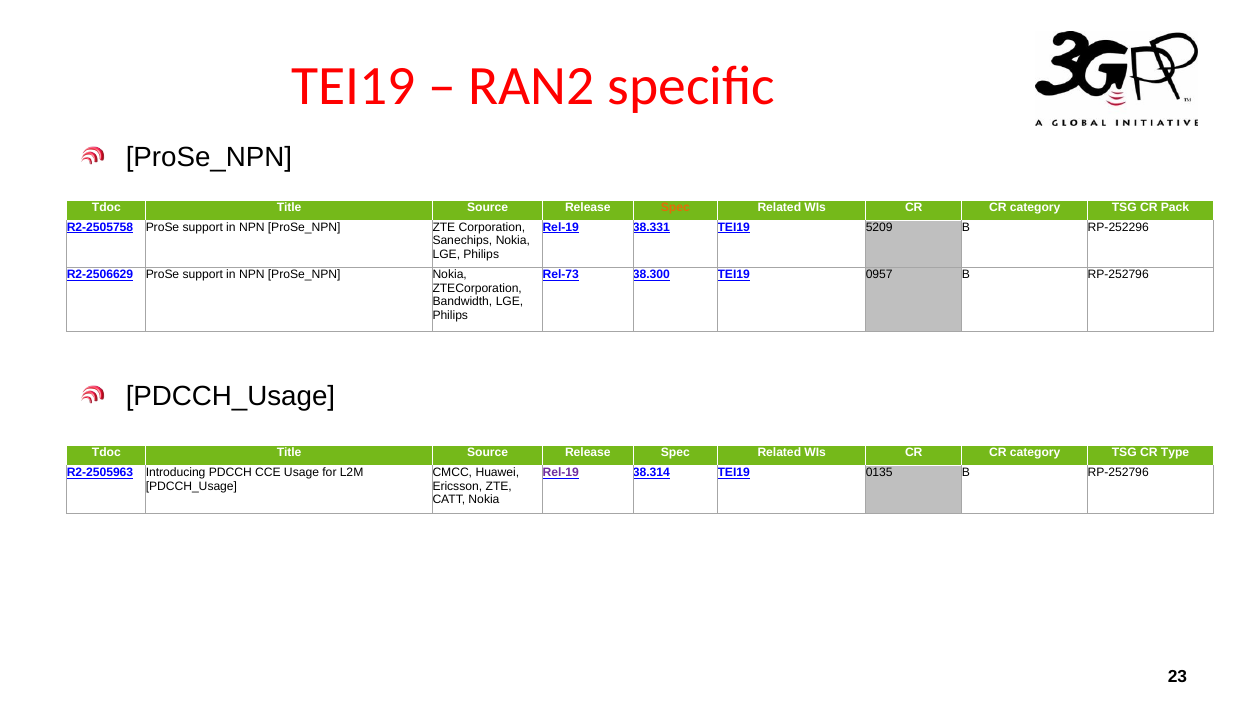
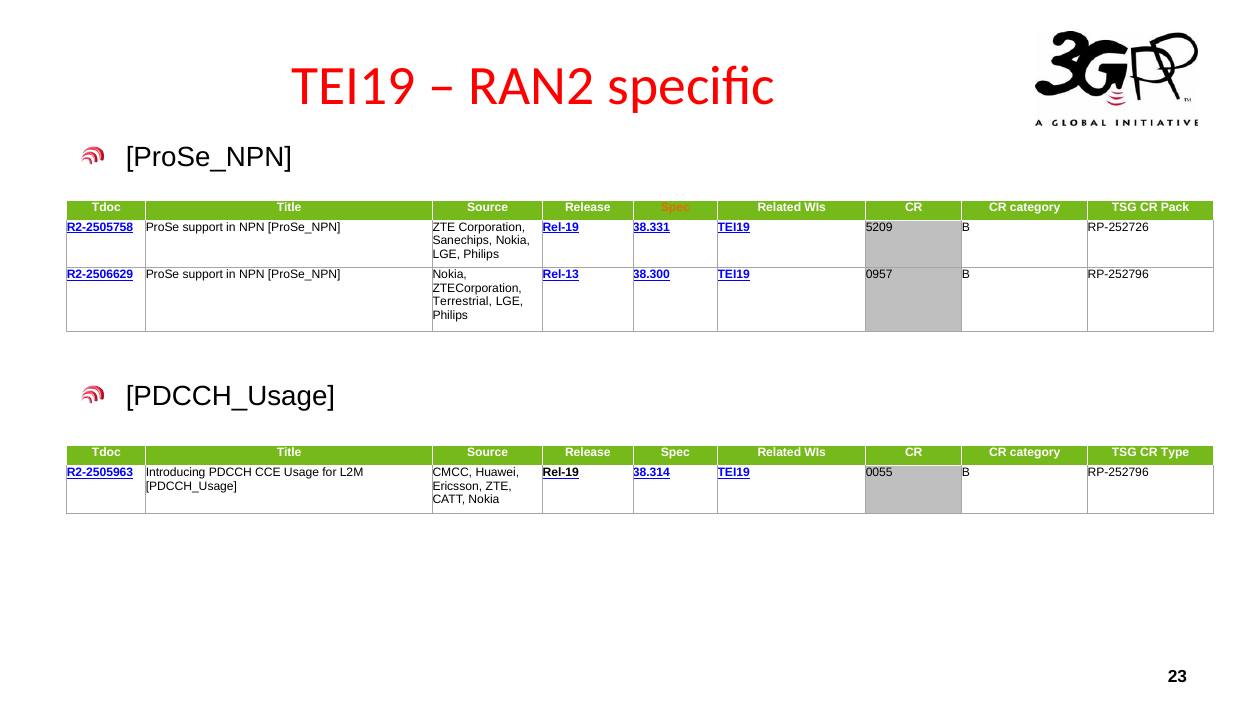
RP-252296: RP-252296 -> RP-252726 (1118, 227)
Rel-73: Rel-73 -> Rel-13 (561, 275)
Bandwidth: Bandwidth -> Terrestrial (462, 302)
Rel-19 colour: purple -> black (561, 473)
0135: 0135 -> 0055 (879, 473)
